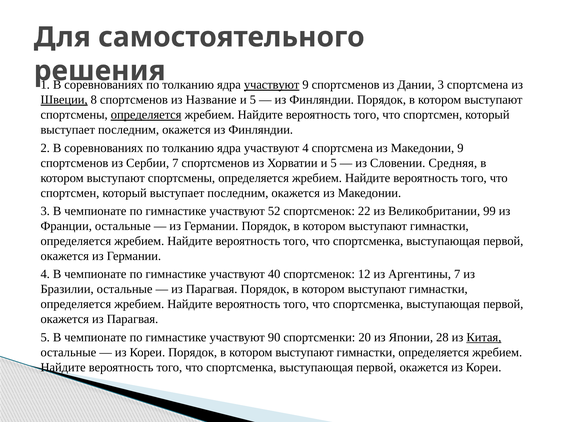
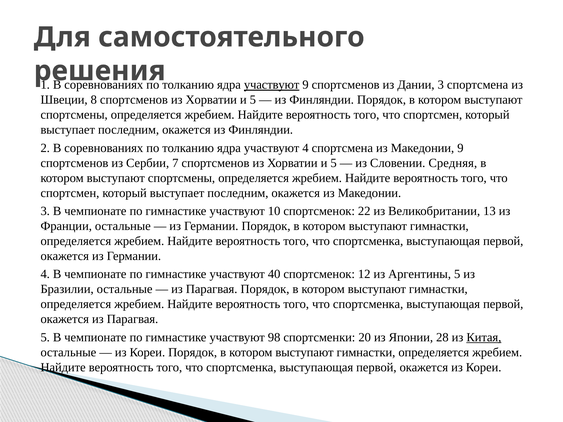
Швеции underline: present -> none (64, 100)
8 спортсменов из Название: Название -> Хорватии (211, 100)
определяется underline: present -> none (146, 115)
52: 52 -> 10 (274, 211)
99: 99 -> 13 (489, 211)
Аргентины 7: 7 -> 5 (457, 274)
90: 90 -> 98 (274, 337)
